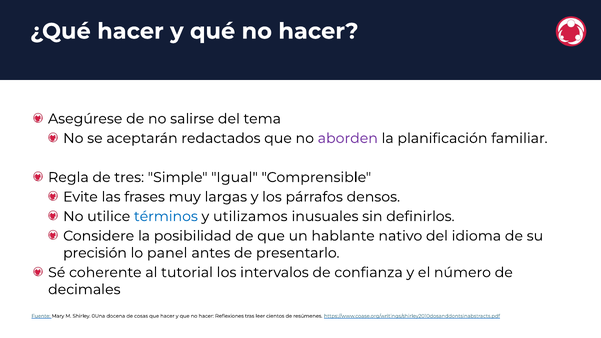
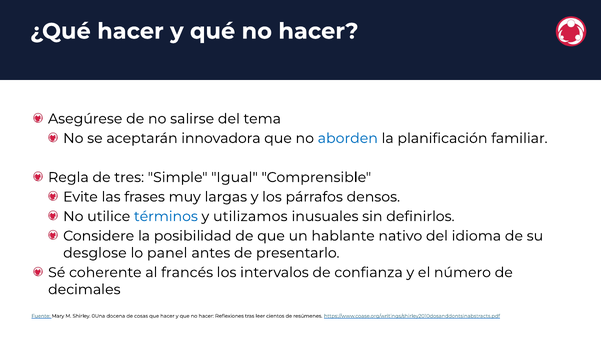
redactados: redactados -> innovadora (221, 138)
aborden colour: purple -> blue (348, 138)
precisión: precisión -> desglose (95, 253)
tutorial: tutorial -> francés (187, 273)
